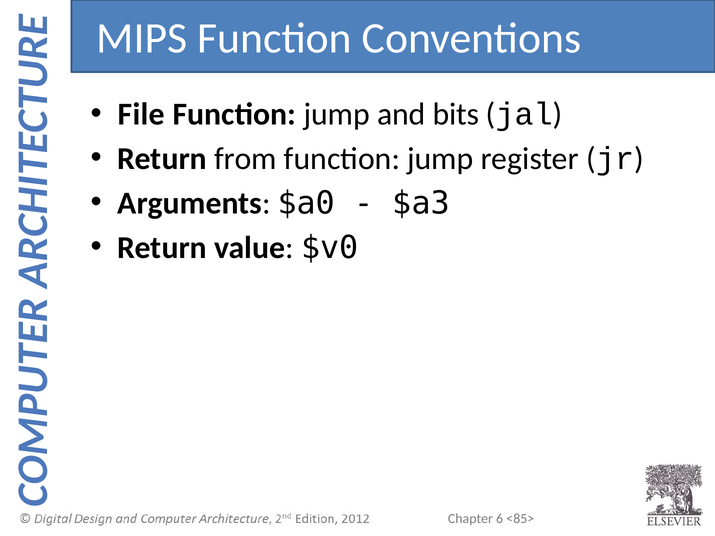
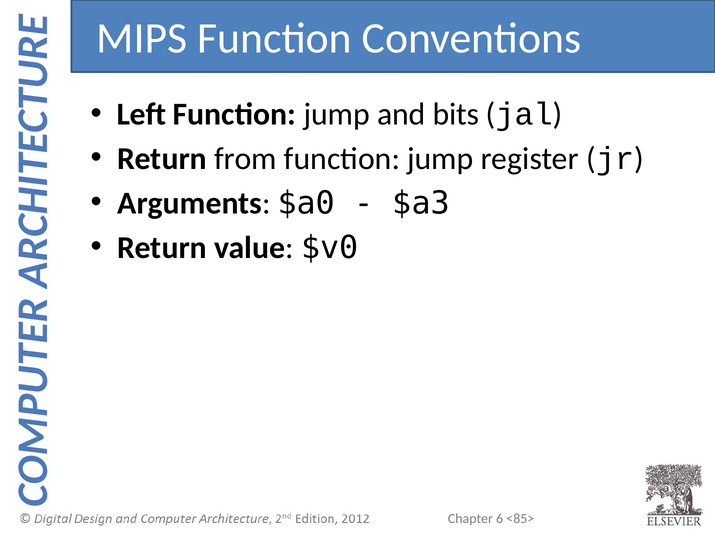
File: File -> Left (142, 114)
